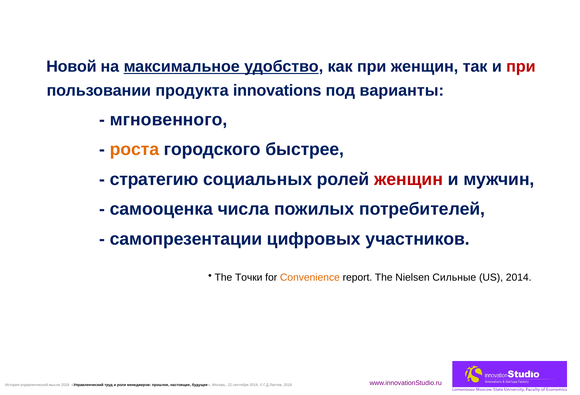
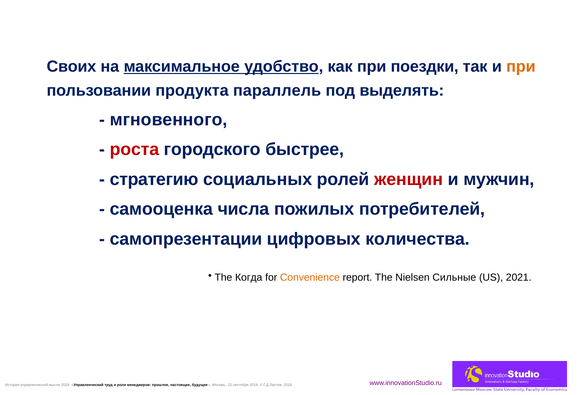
Новой: Новой -> Своих (71, 66)
при женщин: женщин -> поездки (425, 66)
при colour: red -> orange (521, 66)
innovations: innovations -> параллель (277, 90)
варианты: варианты -> выделять (402, 90)
роста colour: orange -> red (135, 149)
участников: участников -> количества (418, 239)
Точки: Точки -> Когда (249, 277)
2014: 2014 -> 2021 (519, 277)
